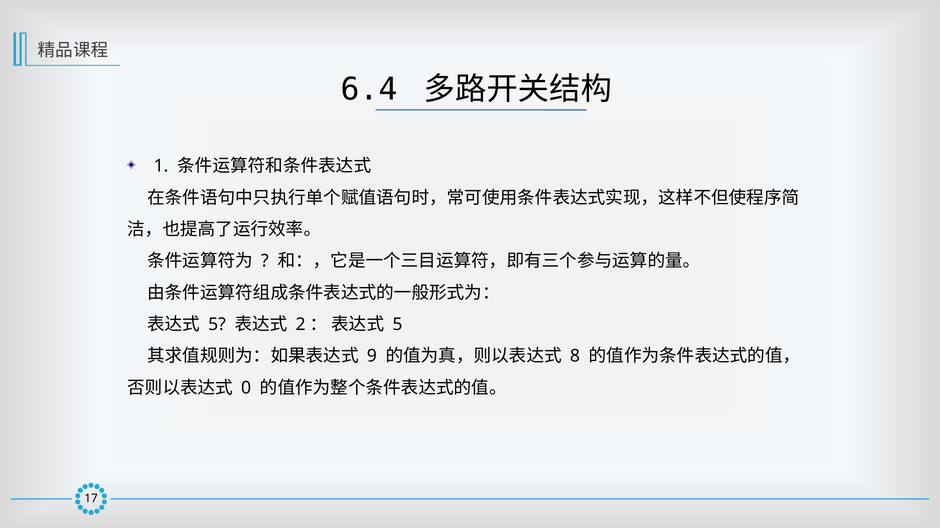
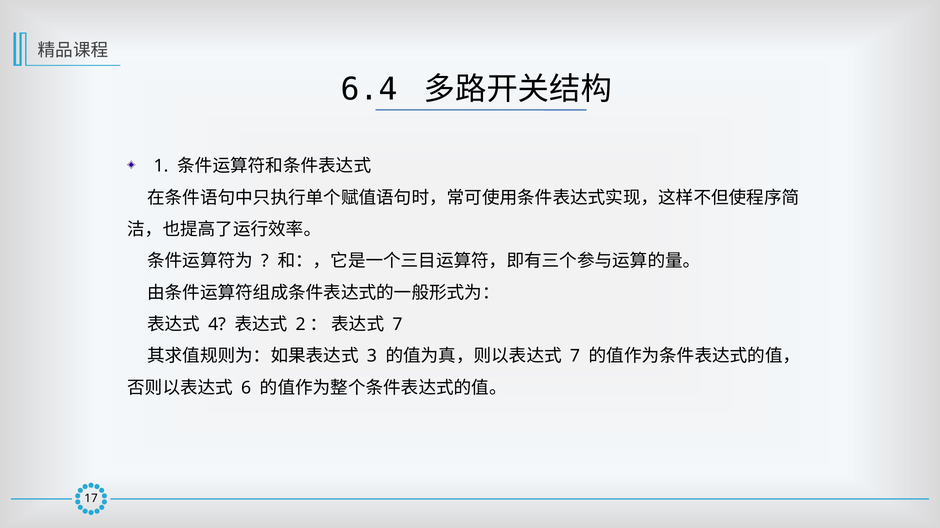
5: 5 -> 4 (217, 325)
5: 5 -> 7 (397, 325)
9: 9 -> 3 (372, 357)
8: 8 -> 7 (575, 357)
0: 0 -> 6 (246, 388)
